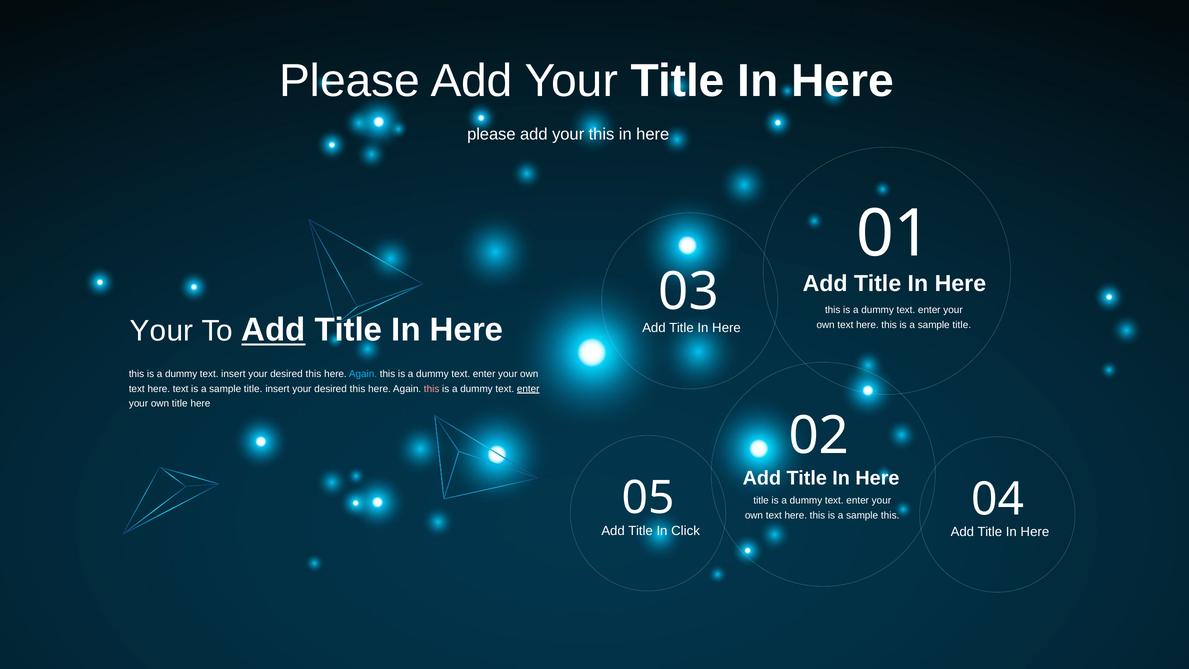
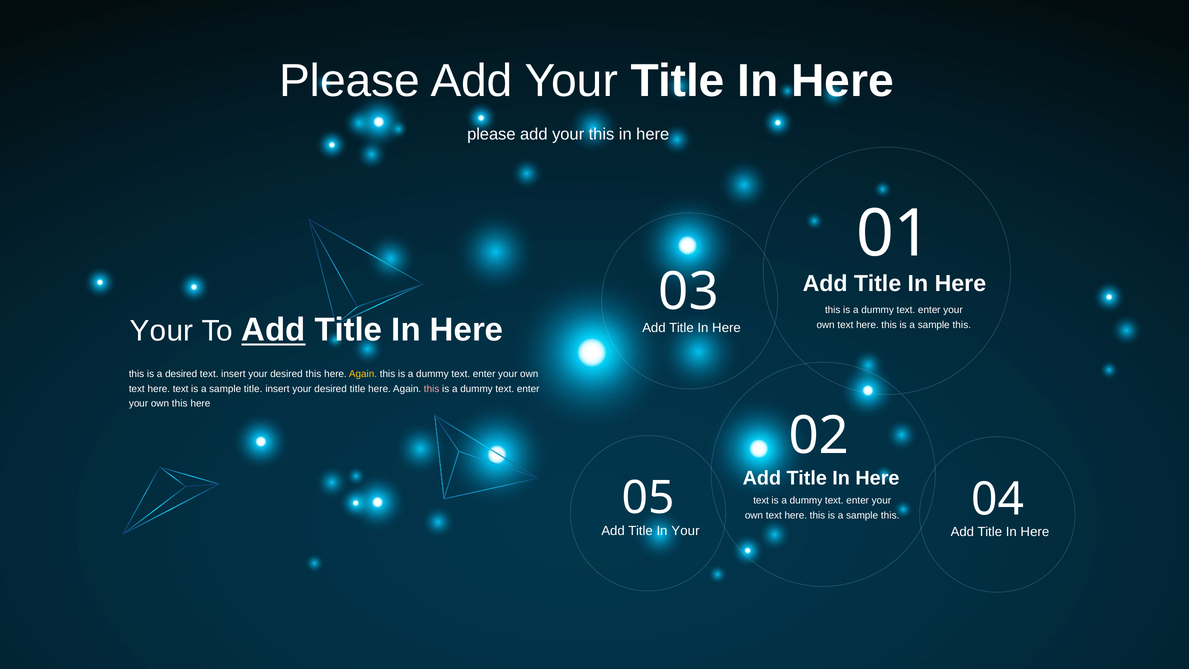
title: title -> this (962, 325)
dummy: dummy -> desired (181, 374)
Again colour: light blue -> yellow (363, 374)
this: this -> title (358, 389)
enter underline: present -> none (528, 389)
own title: title -> this (180, 404)
title: title -> text (761, 500)
Click: Click -> Your (685, 531)
